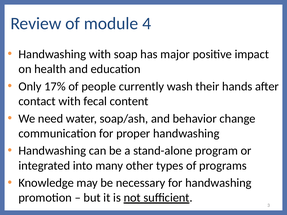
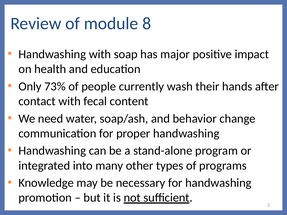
4: 4 -> 8 (147, 23)
17%: 17% -> 73% (55, 86)
